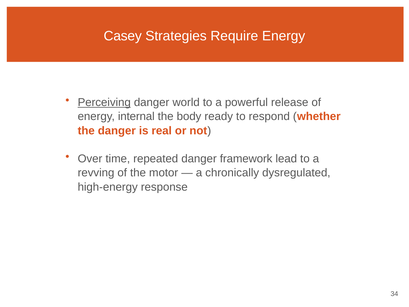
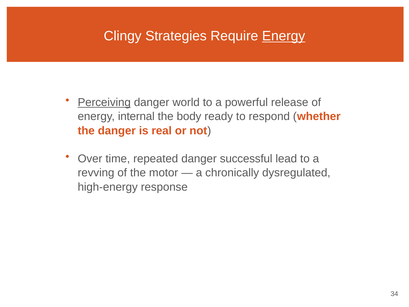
Casey: Casey -> Clingy (123, 36)
Energy underline: none -> present (284, 36)
framework: framework -> successful (246, 158)
